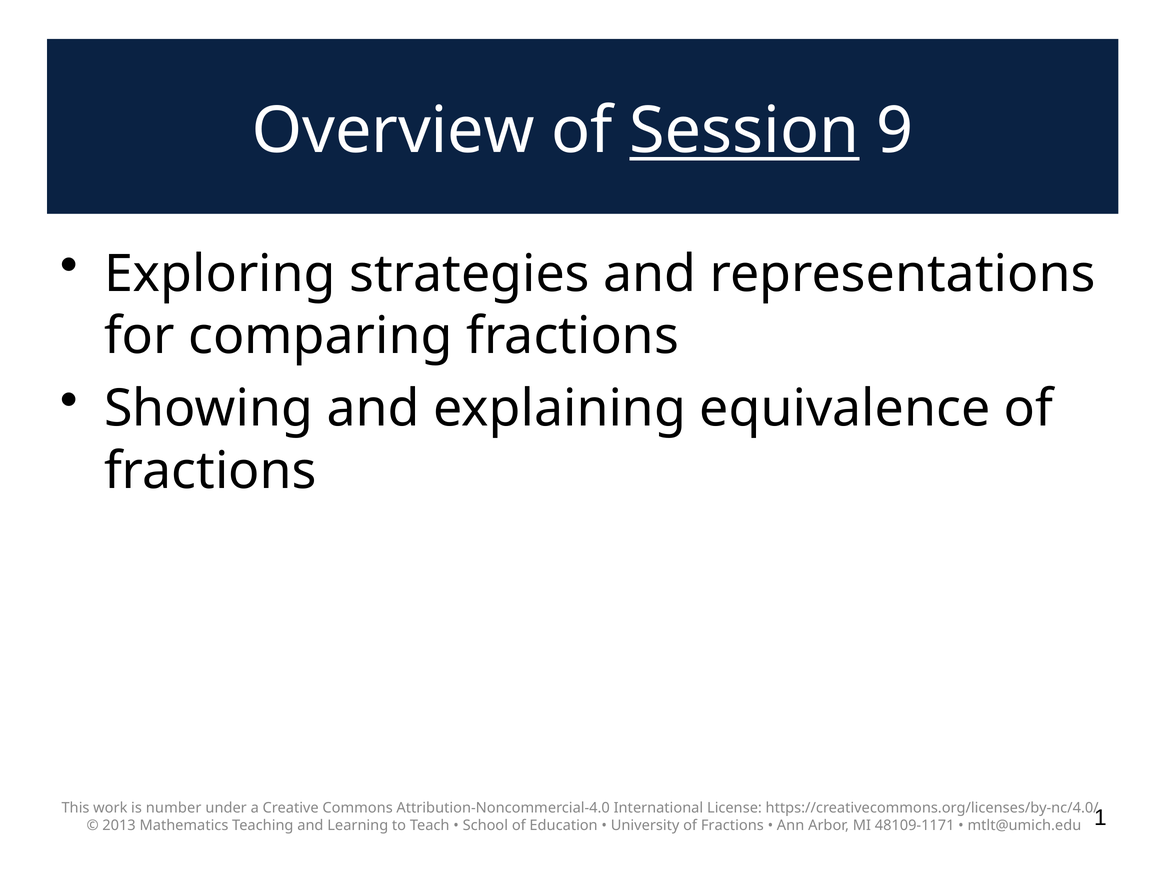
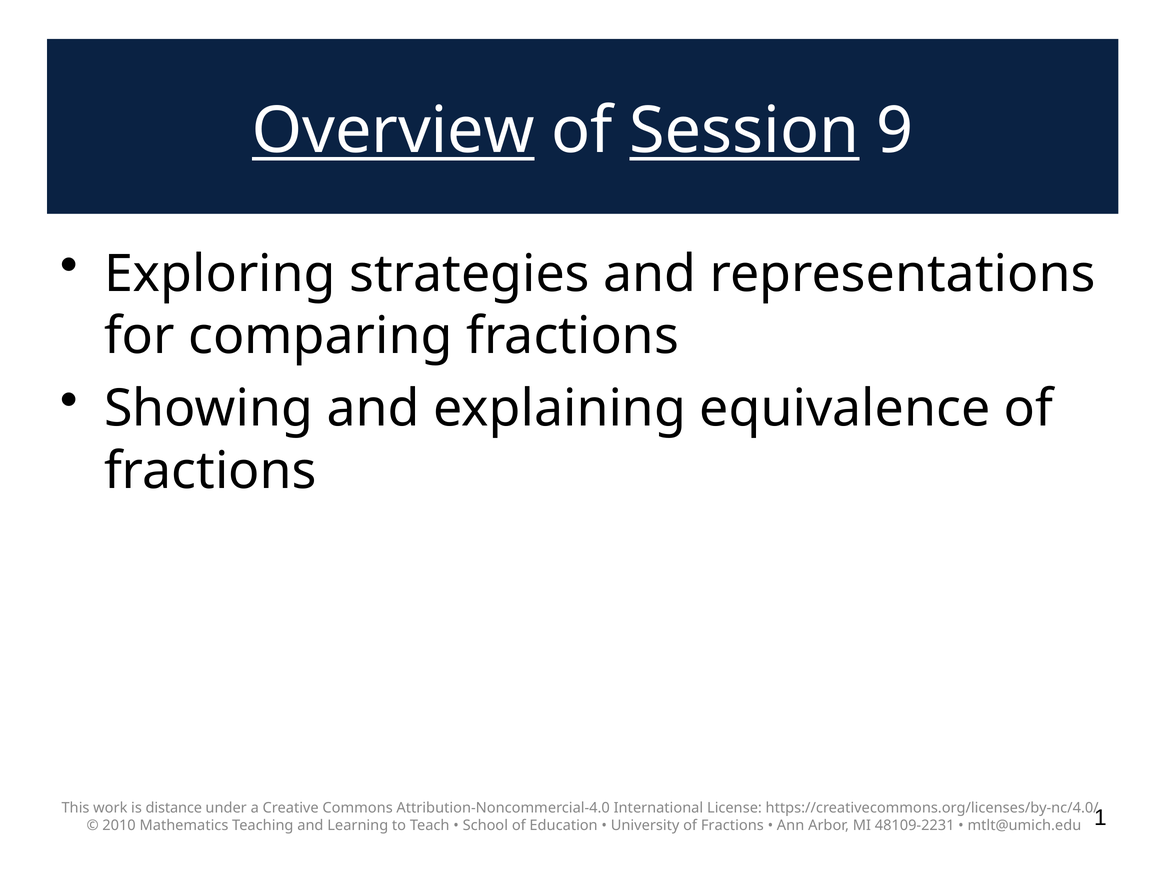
Overview underline: none -> present (393, 131)
number: number -> distance (174, 808)
2013: 2013 -> 2010 (119, 826)
48109-1171: 48109-1171 -> 48109-2231 (915, 826)
